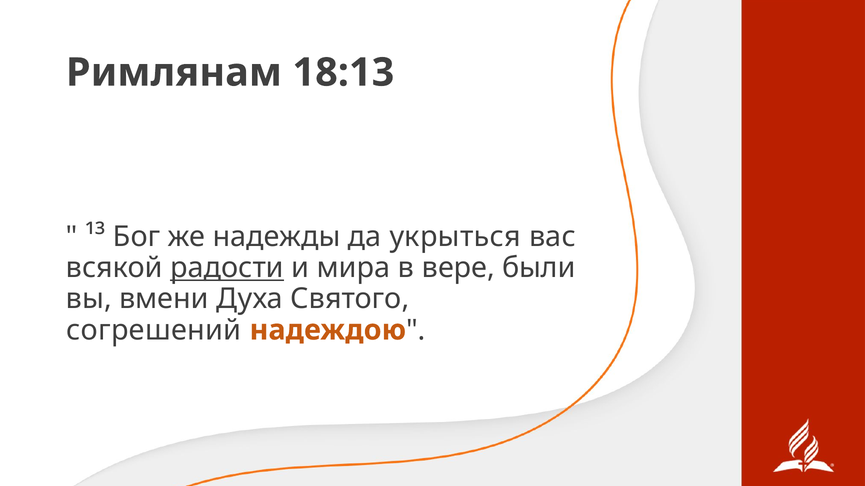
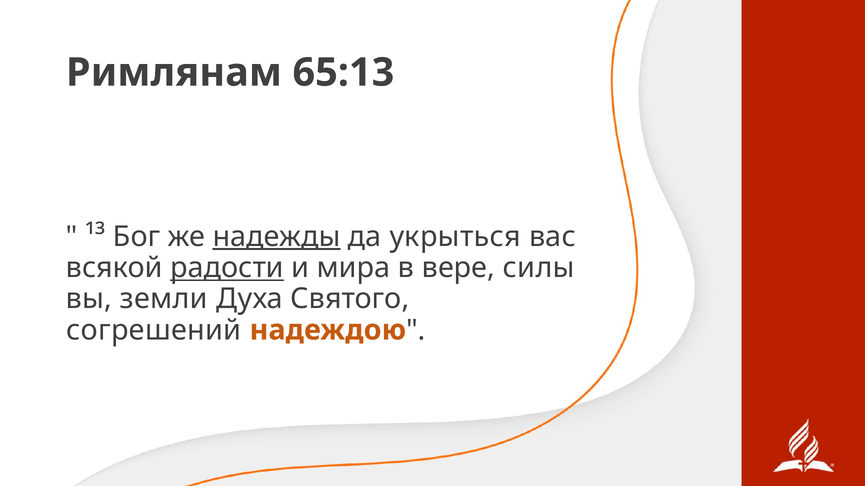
18:13: 18:13 -> 65:13 (343, 73)
надежды underline: none -> present (277, 237)
были: были -> силы (539, 268)
вмени: вмени -> земли (164, 299)
